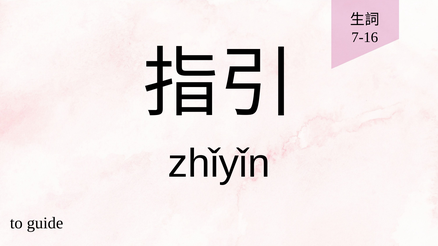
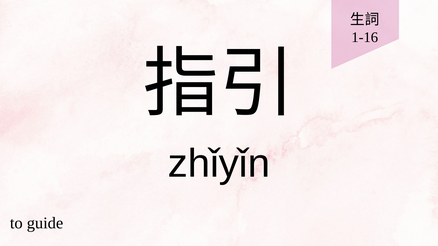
7-16: 7-16 -> 1-16 (365, 37)
